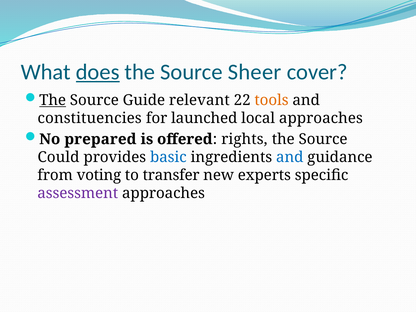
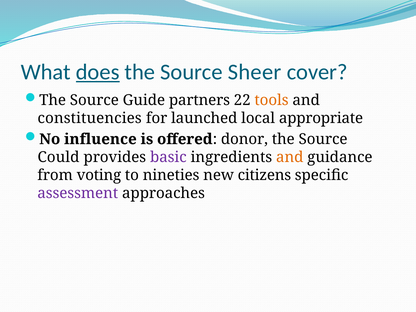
The underline: present -> none (53, 100)
relevant: relevant -> partners (199, 100)
local approaches: approaches -> appropriate (321, 118)
prepared: prepared -> influence (100, 139)
rights: rights -> donor (244, 139)
basic colour: blue -> purple (168, 157)
and colour: blue -> orange (290, 157)
transfer: transfer -> nineties (171, 175)
experts: experts -> citizens (264, 175)
